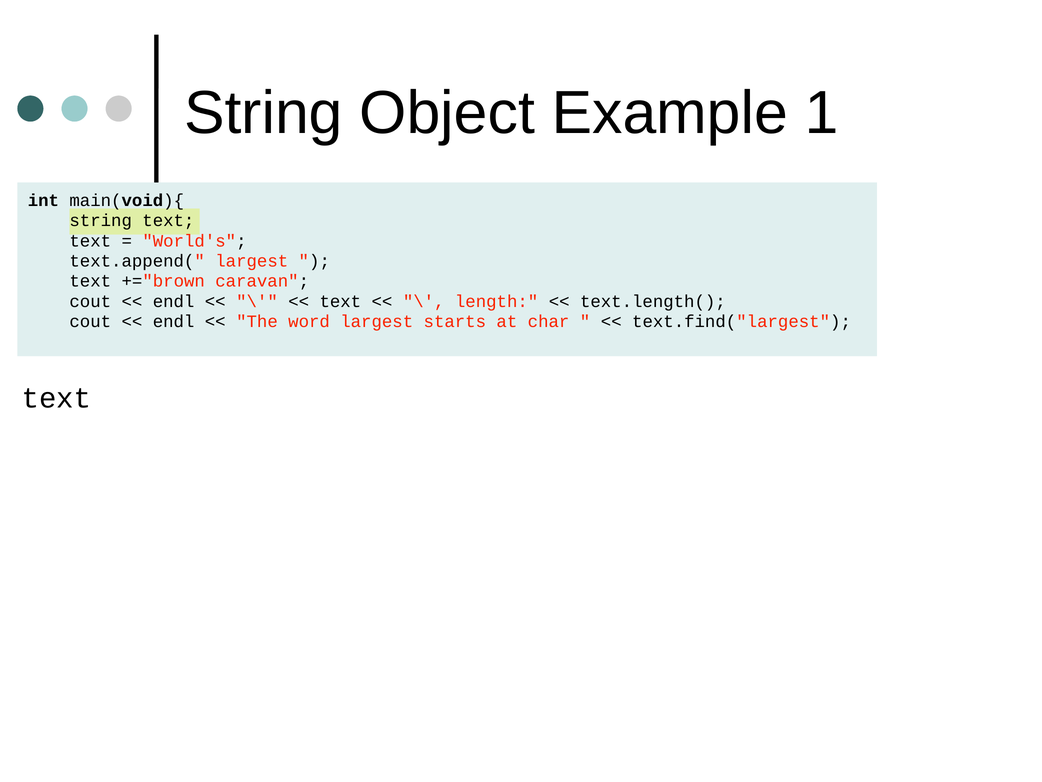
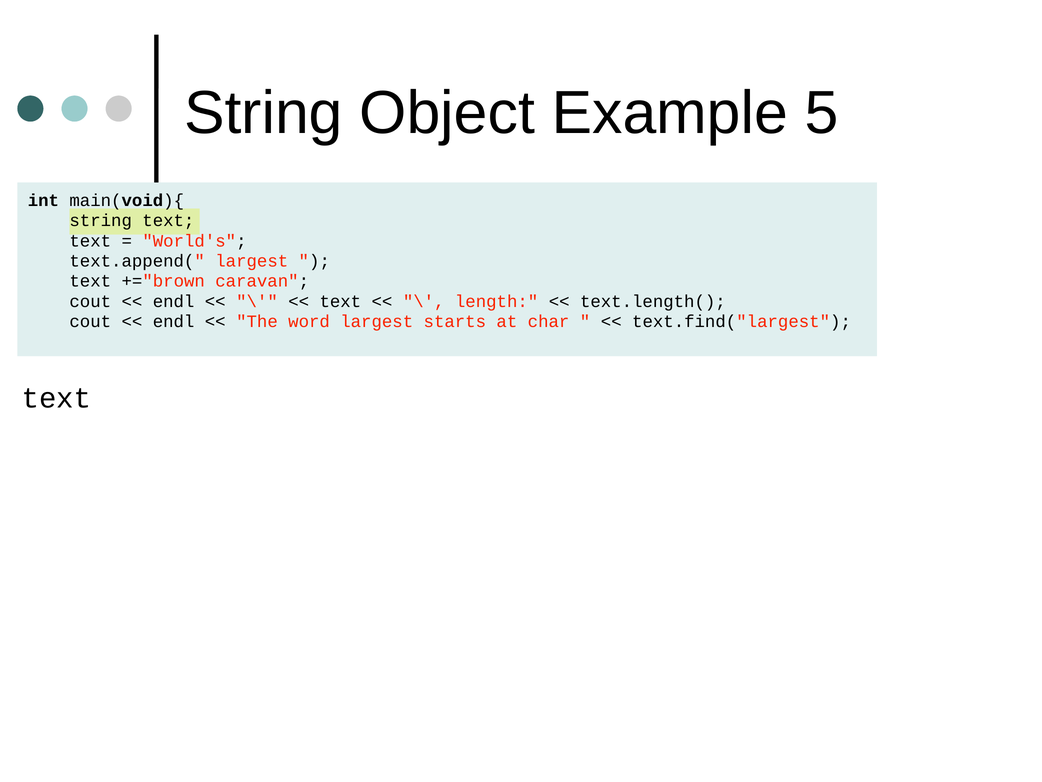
1: 1 -> 5 (822, 113)
